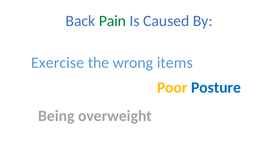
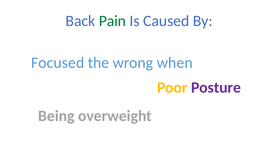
Exercise: Exercise -> Focused (58, 63)
items: items -> when (175, 63)
Posture colour: blue -> purple (216, 88)
